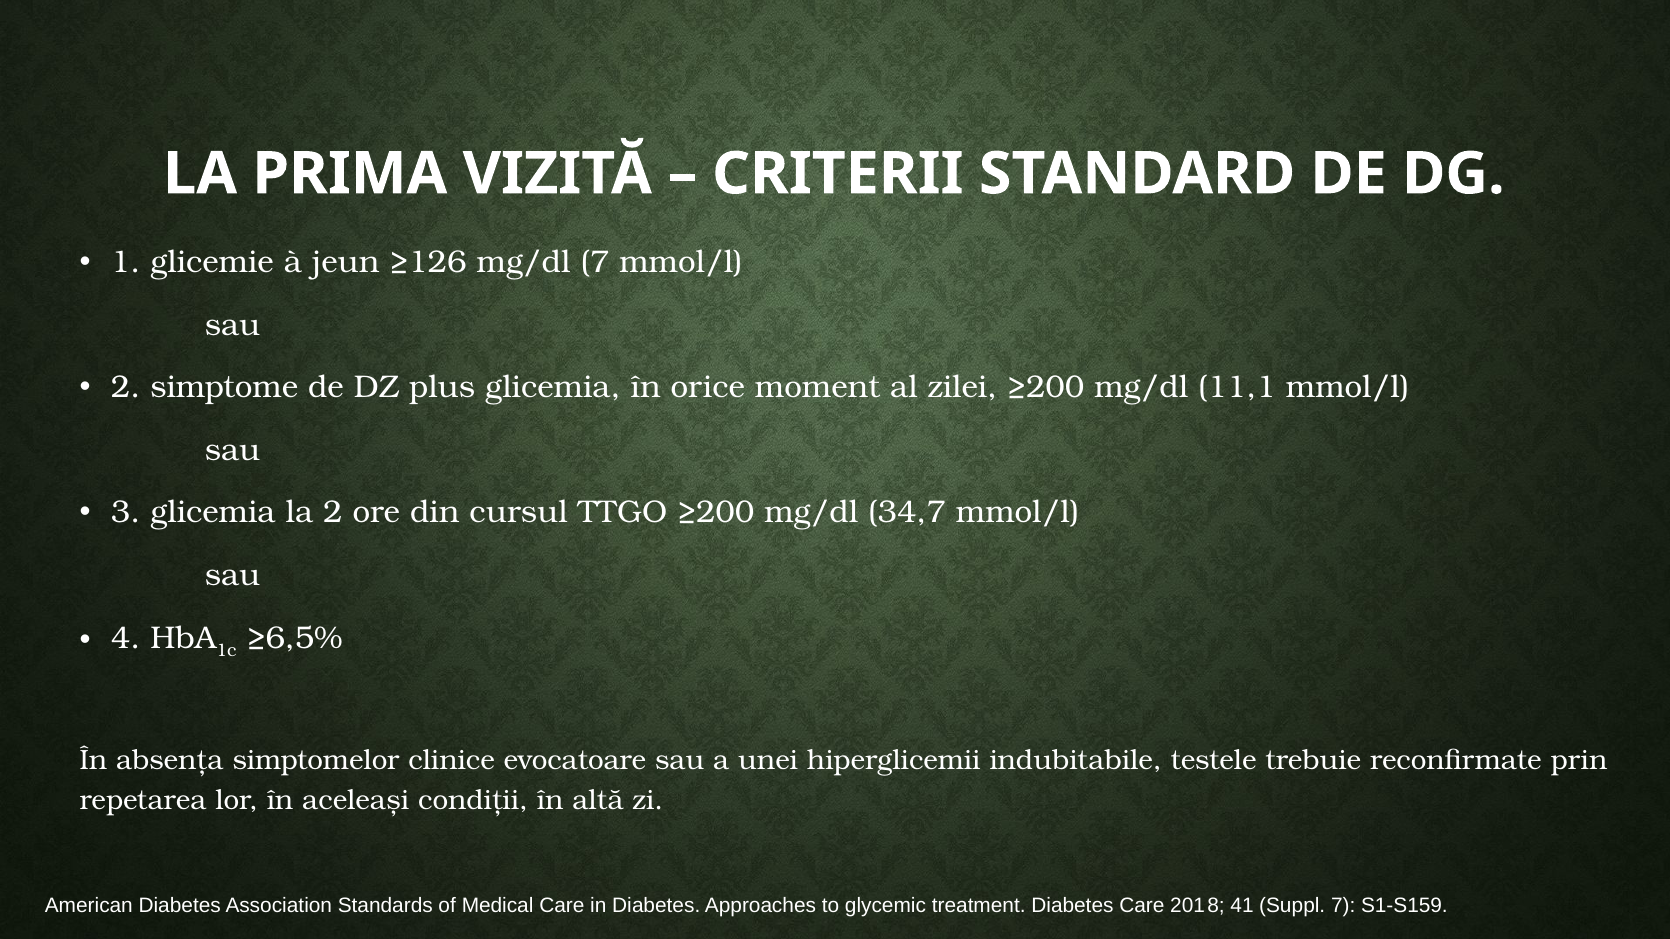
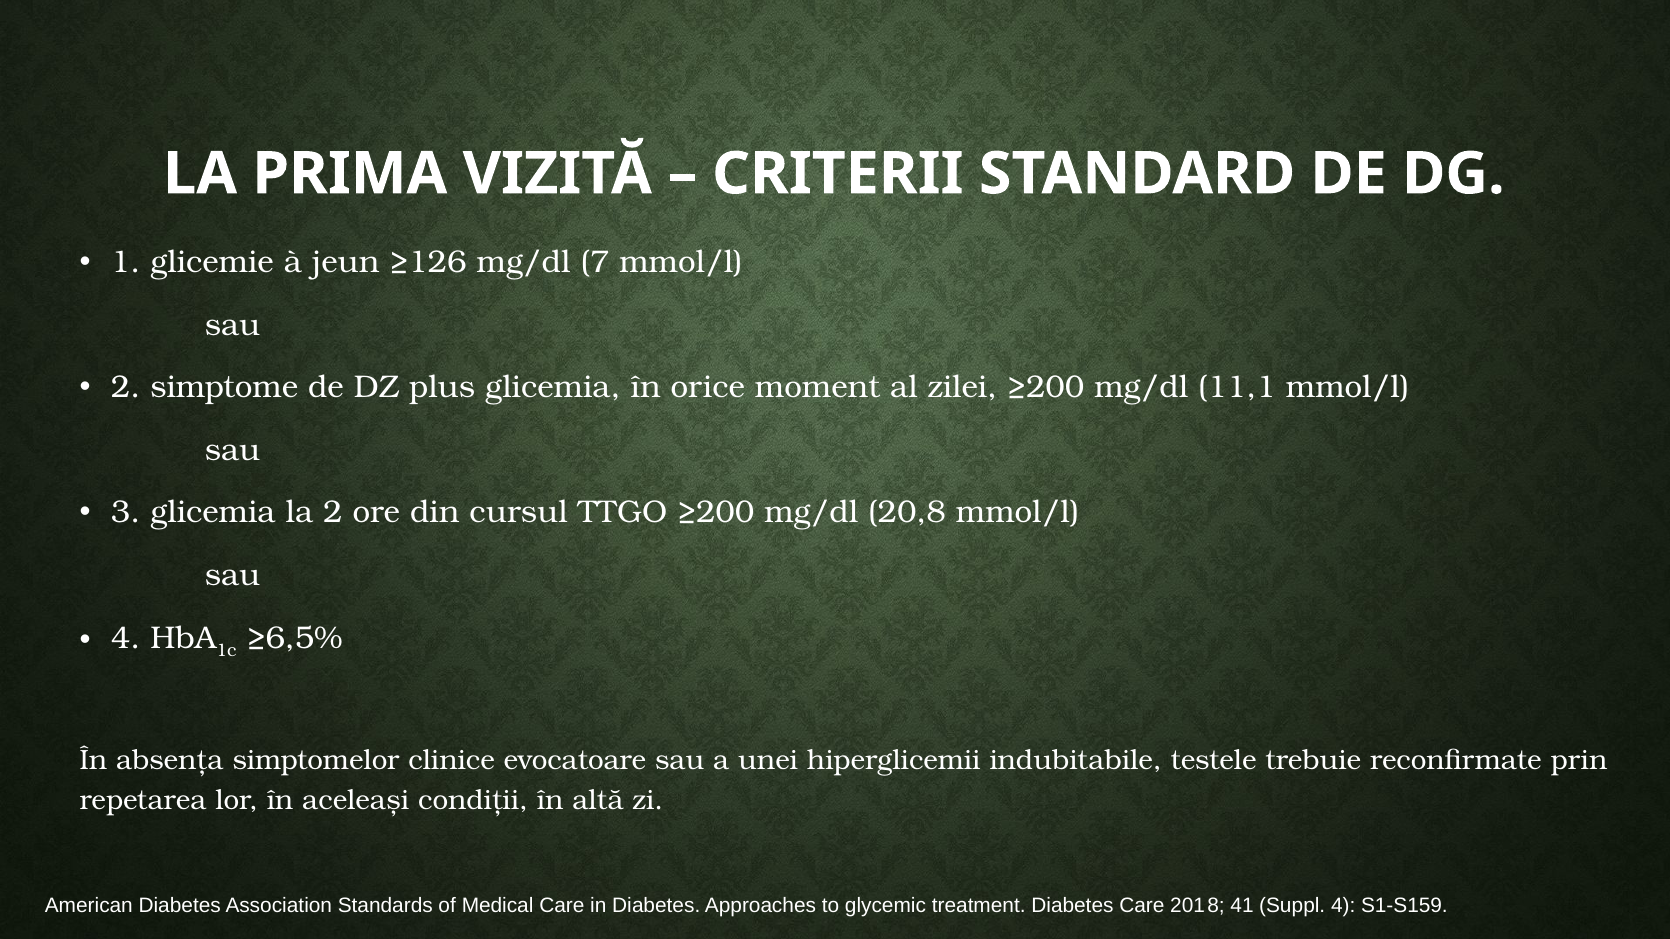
34,7: 34,7 -> 20,8 (907, 513)
Suppl 7: 7 -> 4 (1343, 906)
